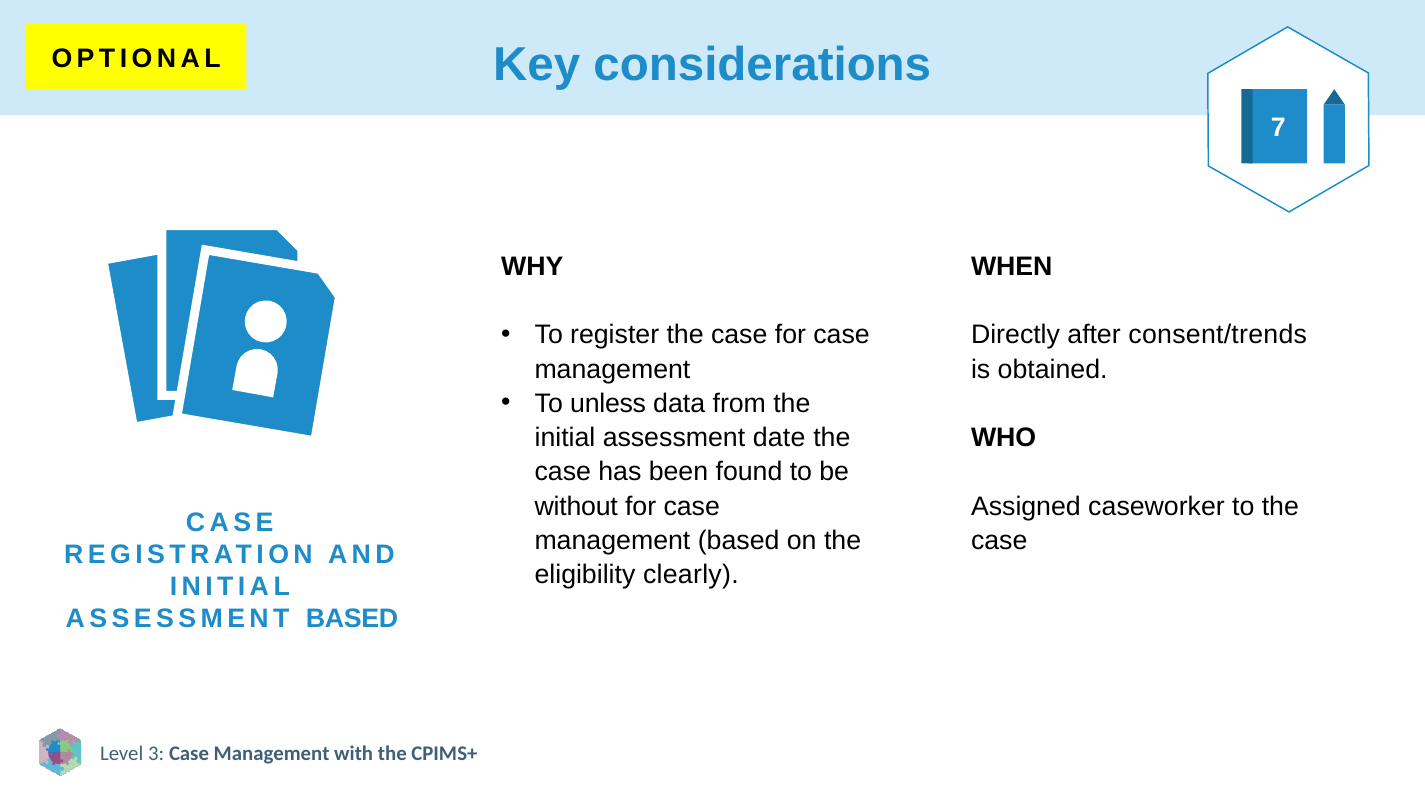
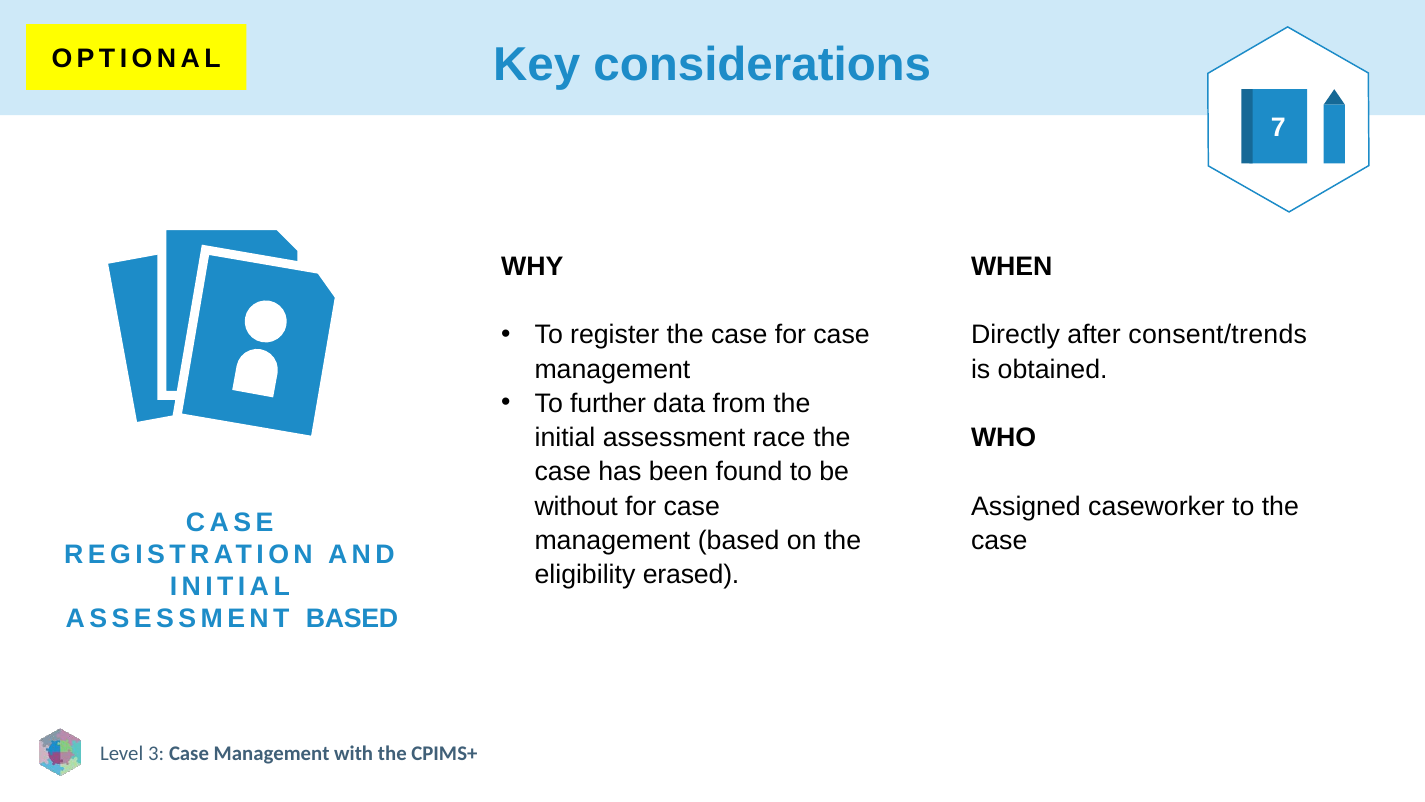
unless: unless -> further (608, 403)
date: date -> race (779, 438)
clearly: clearly -> erased (691, 575)
